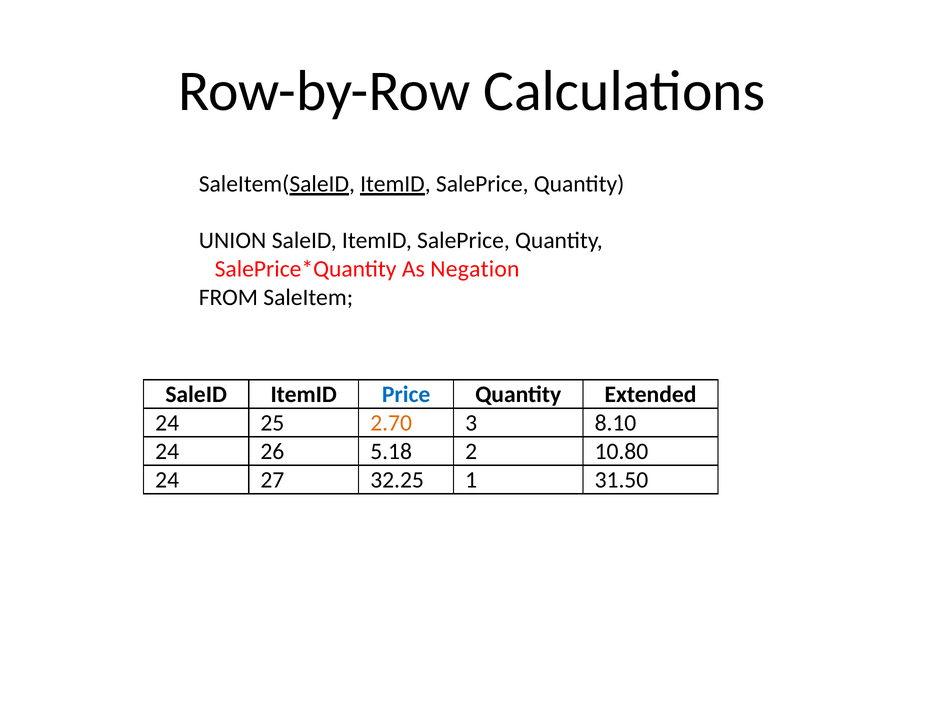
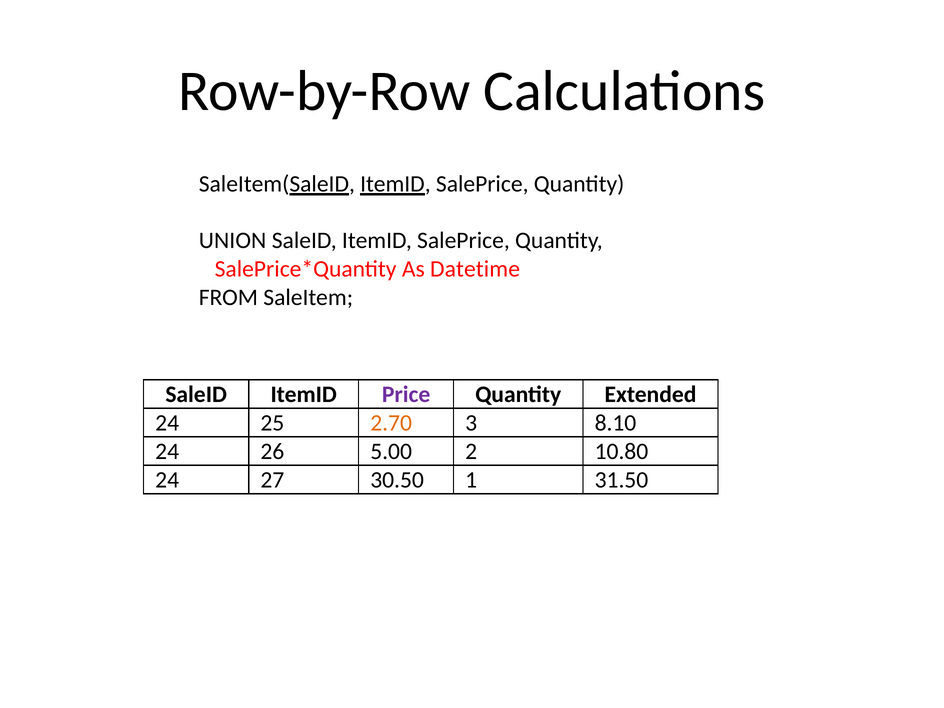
Negation: Negation -> Datetime (475, 269)
Price colour: blue -> purple (406, 394)
5.18: 5.18 -> 5.00 (391, 451)
32.25: 32.25 -> 30.50 (397, 480)
